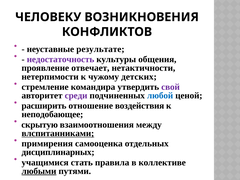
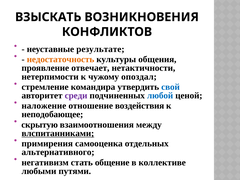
ЧЕЛОВЕКУ: ЧЕЛОВЕКУ -> ВЗЫСКАТЬ (48, 17)
недостаточность colour: purple -> orange (61, 59)
детских: детских -> опоздал (139, 77)
свой colour: purple -> blue (171, 87)
расширить: расширить -> наложение (44, 106)
дисциплинарных: дисциплинарных -> альтернативного (58, 152)
учащимися: учащимися -> негативизм (45, 162)
правила: правила -> общение (112, 162)
любыми underline: present -> none (39, 171)
